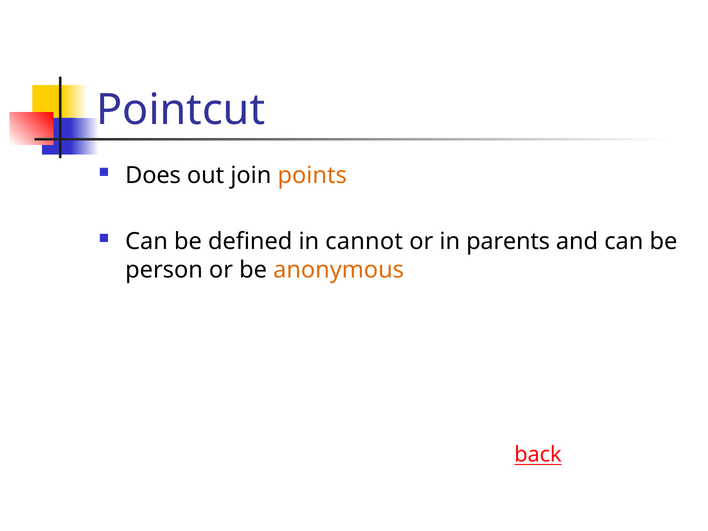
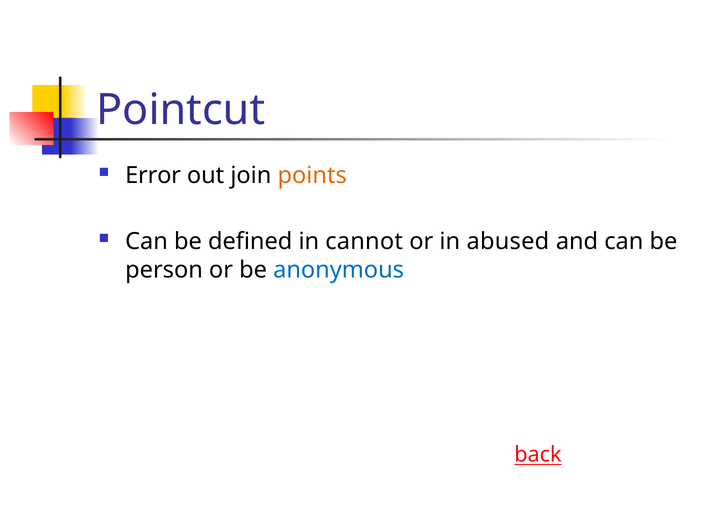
Does: Does -> Error (153, 176)
parents: parents -> abused (508, 242)
anonymous colour: orange -> blue (339, 270)
